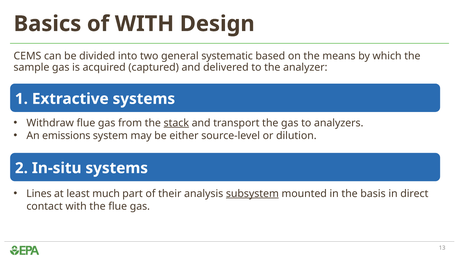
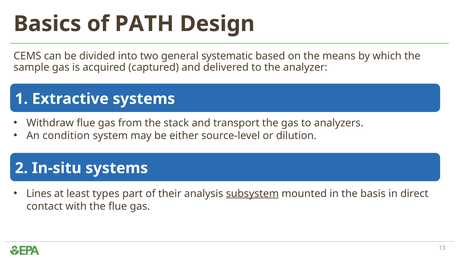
of WITH: WITH -> PATH (144, 24)
stack underline: present -> none (176, 123)
emissions: emissions -> condition (66, 136)
much: much -> types (106, 194)
